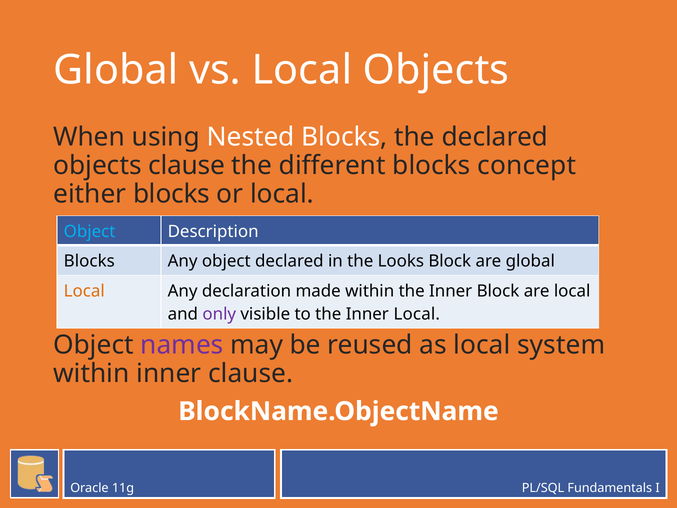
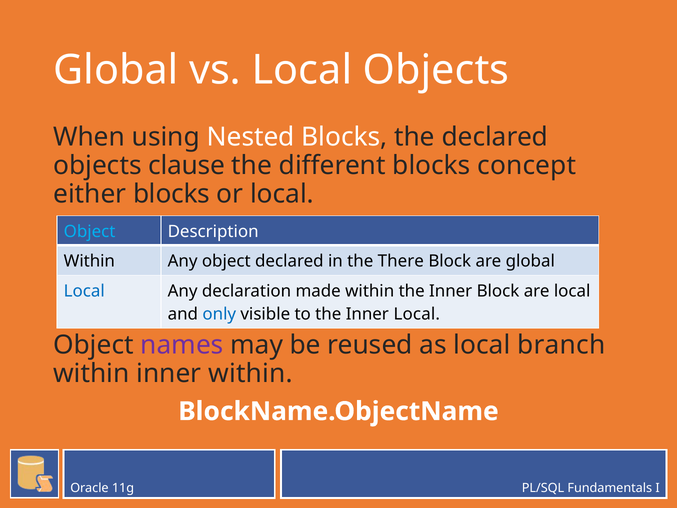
Blocks: Blocks -> Within (89, 261)
Looks: Looks -> There (401, 261)
Local colour: orange -> blue (84, 291)
only colour: purple -> blue (219, 314)
system: system -> branch (561, 345)
inner clause: clause -> within (251, 373)
